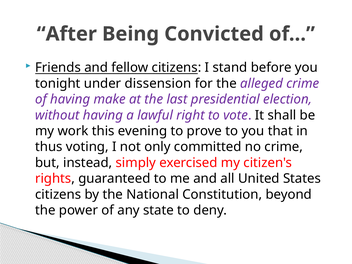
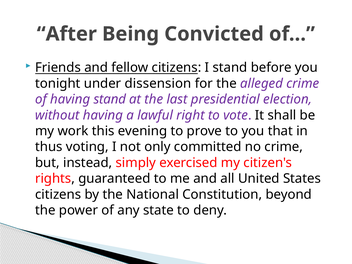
having make: make -> stand (110, 99)
